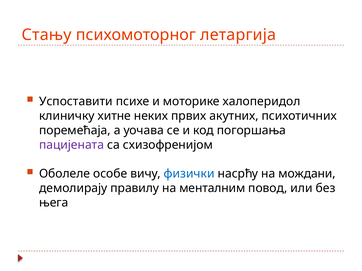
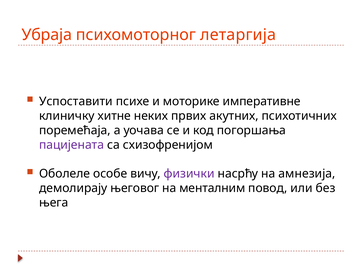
Стању: Стању -> Убраја (47, 35)
халоперидол: халоперидол -> императивне (262, 102)
физички colour: blue -> purple (189, 174)
мождани: мождани -> амнезија (307, 174)
правилу: правилу -> његовог (135, 188)
